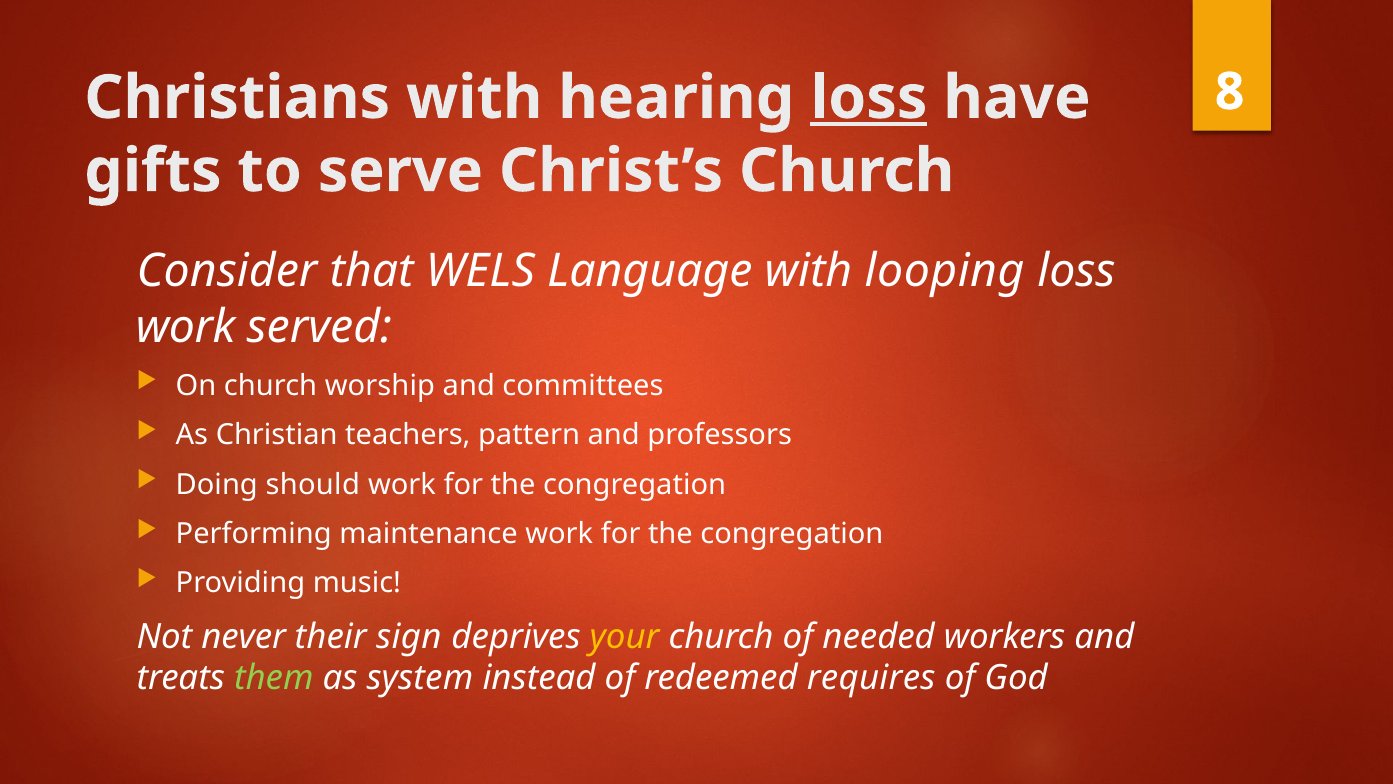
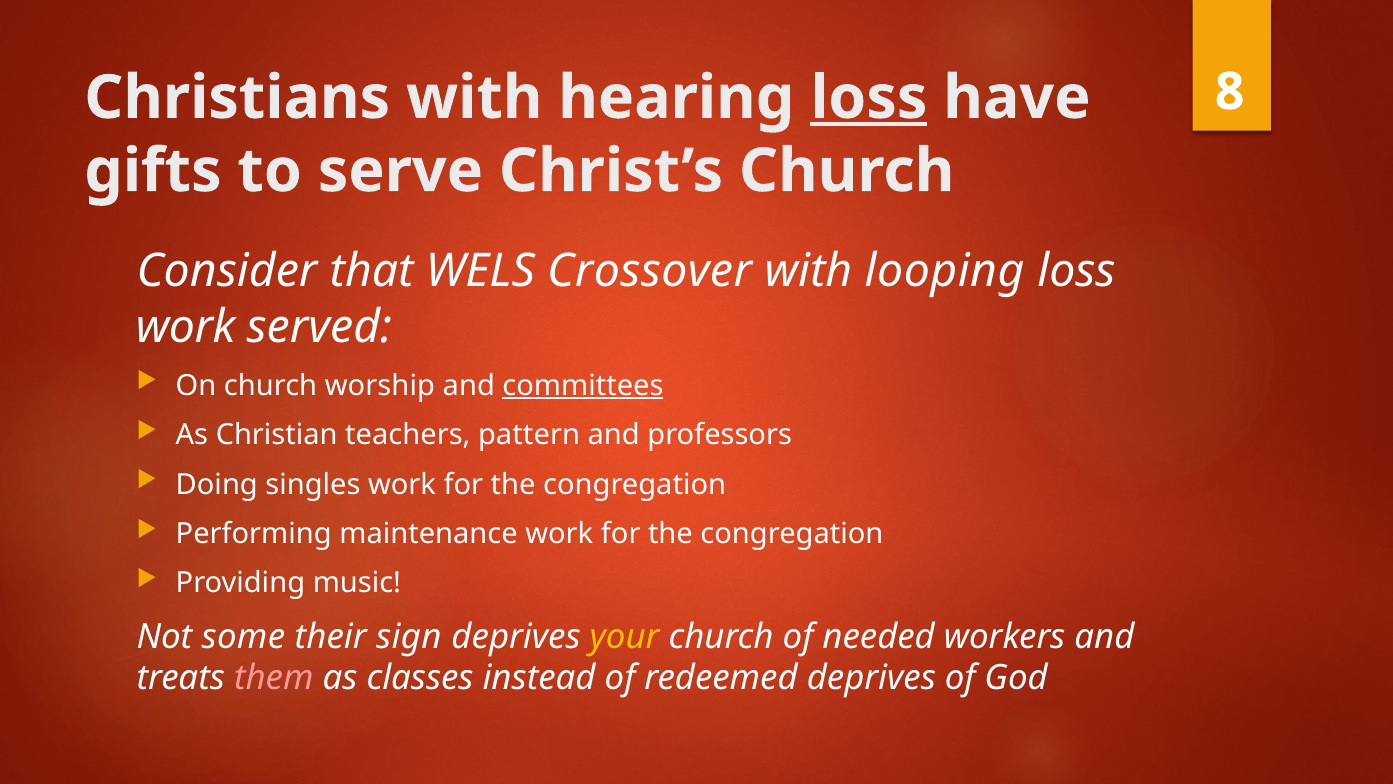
Language: Language -> Crossover (650, 271)
committees underline: none -> present (583, 385)
should: should -> singles (313, 484)
never: never -> some (243, 636)
them colour: light green -> pink (274, 678)
system: system -> classes (420, 678)
redeemed requires: requires -> deprives (871, 678)
